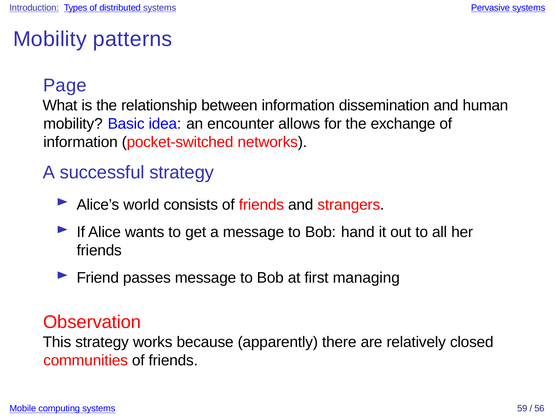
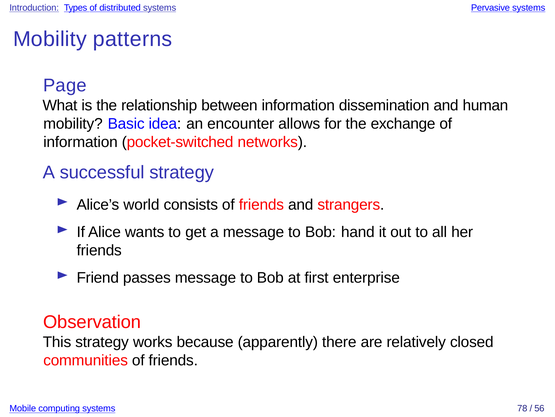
managing: managing -> enterprise (366, 278)
59: 59 -> 78 (522, 408)
